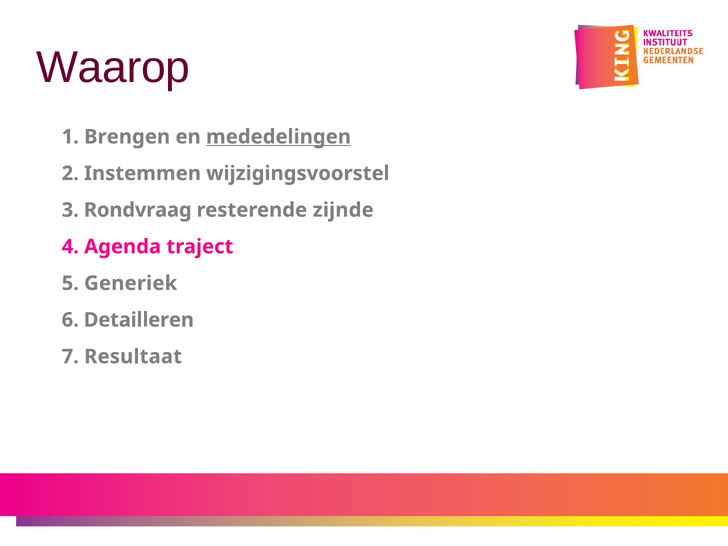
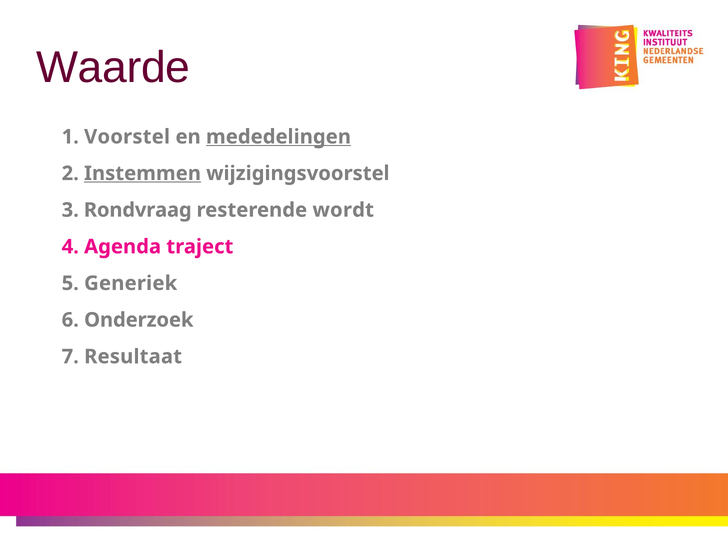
Waarop: Waarop -> Waarde (113, 67)
Brengen: Brengen -> Voorstel (127, 137)
Instemmen underline: none -> present (143, 173)
zijnde: zijnde -> wordt (343, 210)
Detailleren: Detailleren -> Onderzoek (139, 320)
